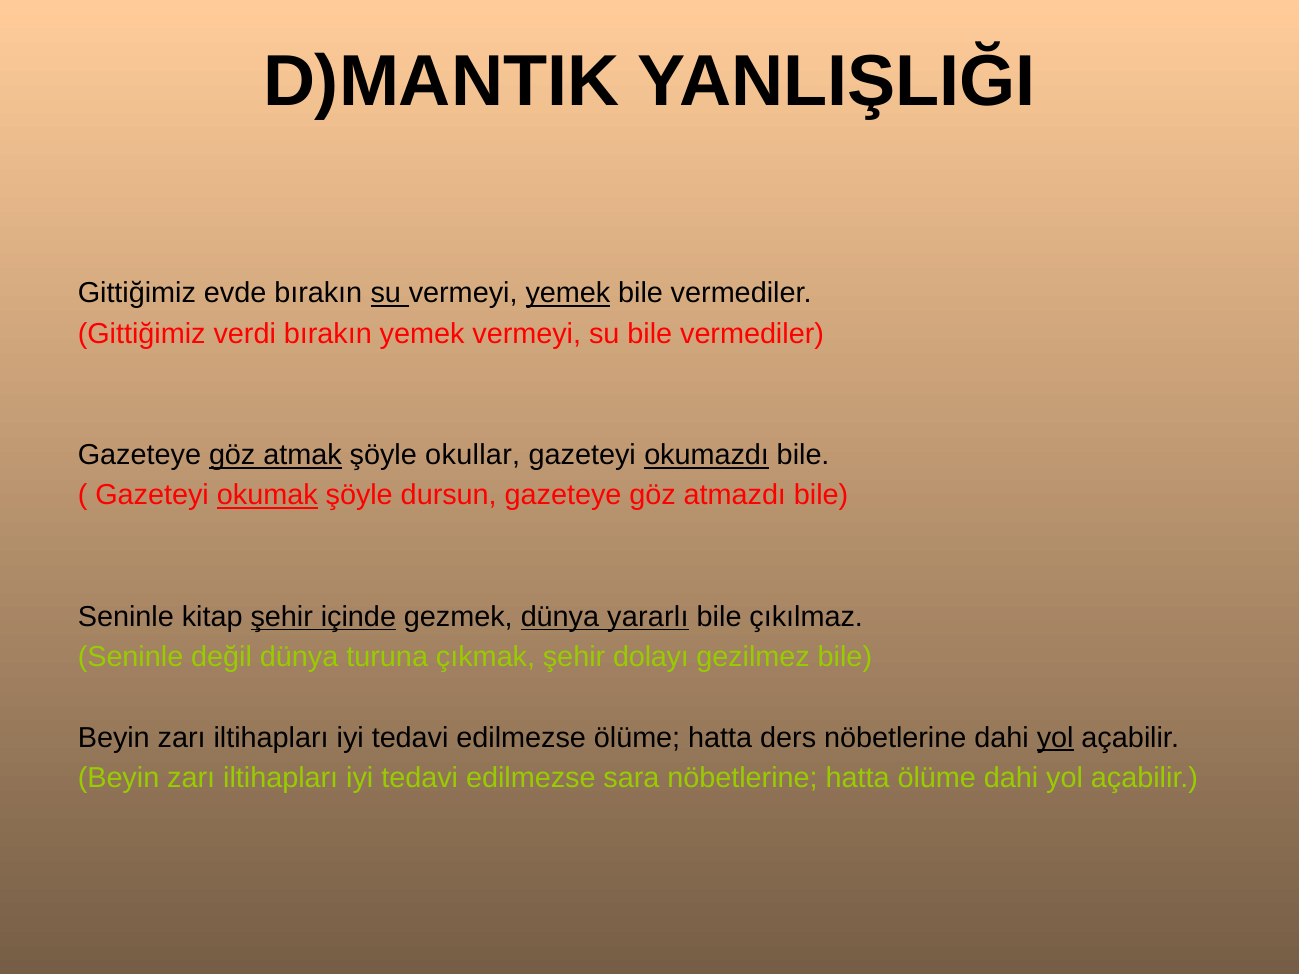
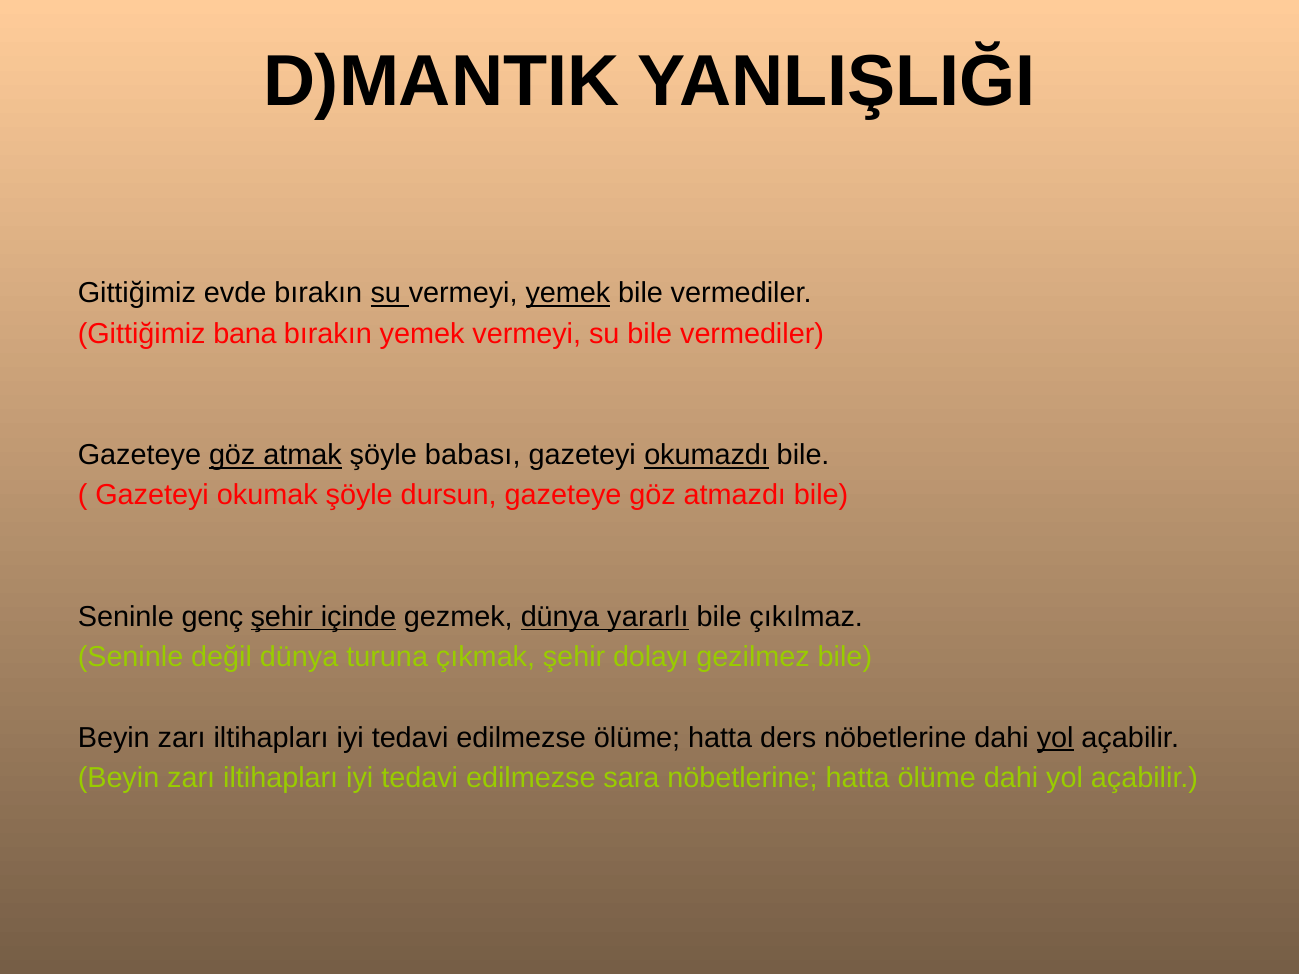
verdi: verdi -> bana (245, 334)
okullar: okullar -> babası (473, 455)
okumak underline: present -> none (267, 496)
kitap: kitap -> genç (212, 617)
